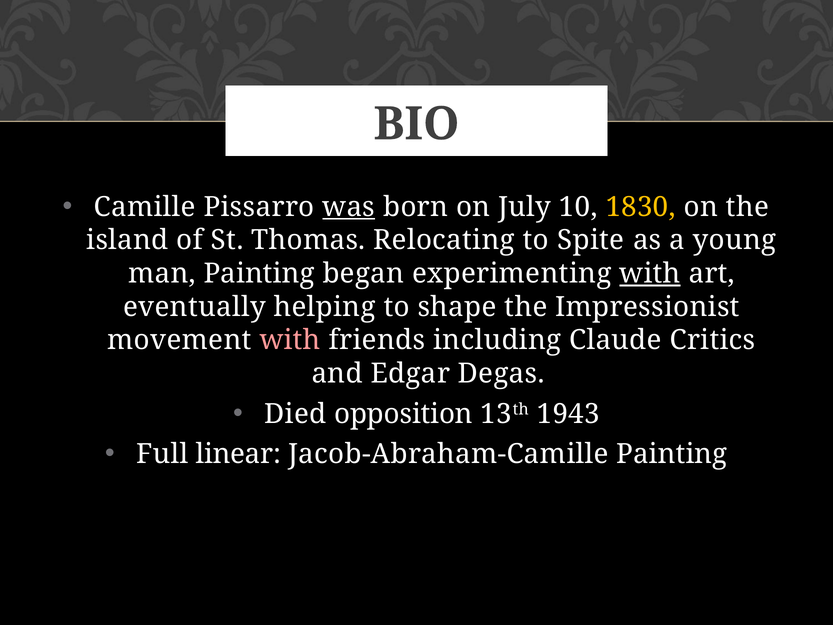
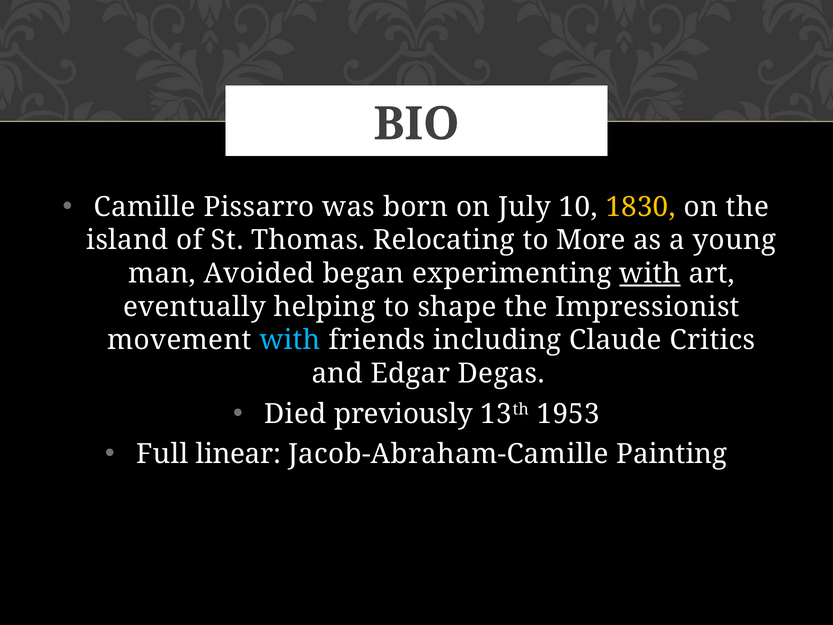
was underline: present -> none (349, 207)
Spite: Spite -> More (591, 240)
man Painting: Painting -> Avoided (259, 273)
with colour: pink -> light blue (290, 340)
opposition: opposition -> previously (404, 414)
1943: 1943 -> 1953 (568, 414)
